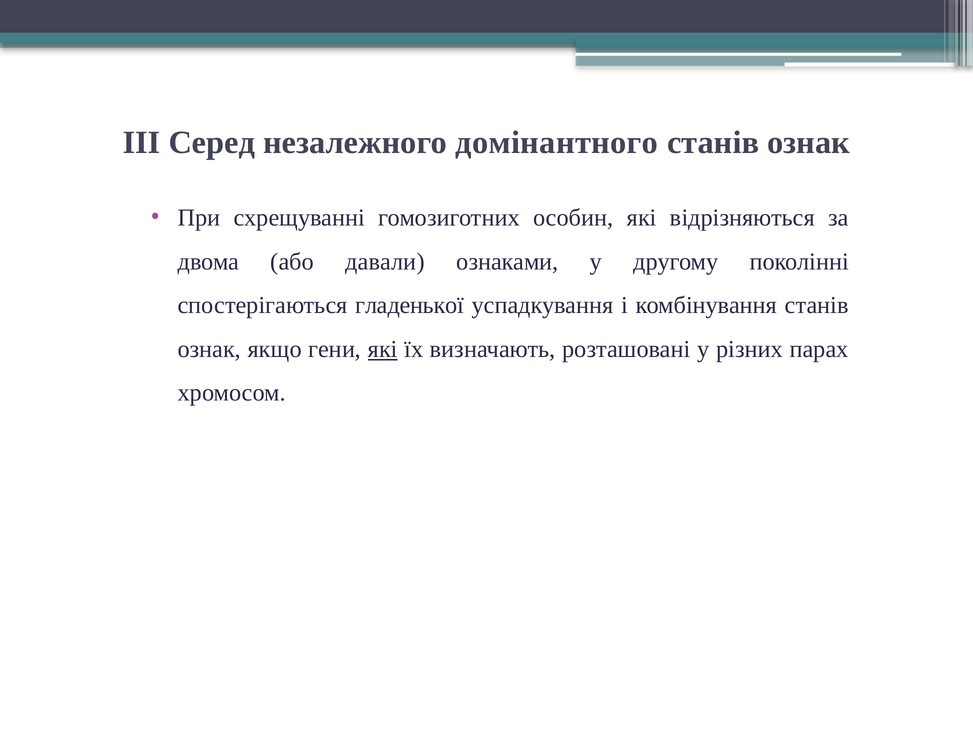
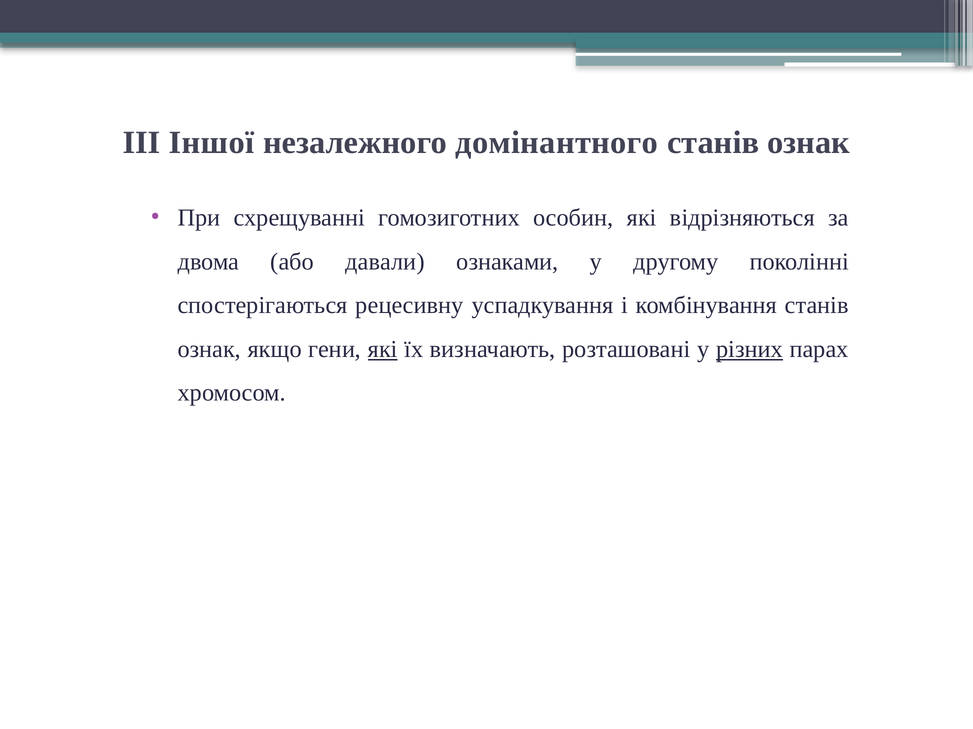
Серед: Серед -> Іншої (212, 143)
гладенької: гладенької -> рецесивну (410, 306)
різних underline: none -> present (750, 349)
